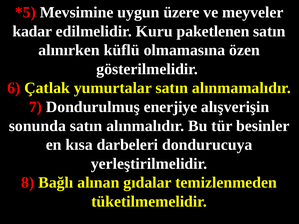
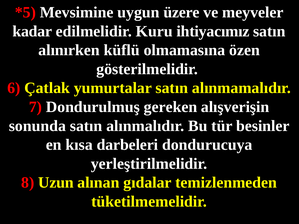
paketlenen: paketlenen -> ihtiyacımız (213, 31)
enerjiye: enerjiye -> gereken (170, 107)
Bağlı: Bağlı -> Uzun (56, 183)
